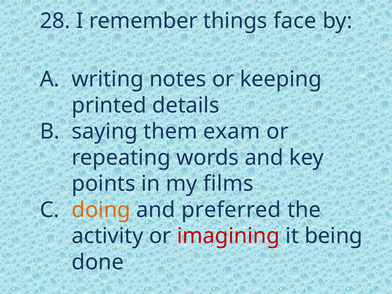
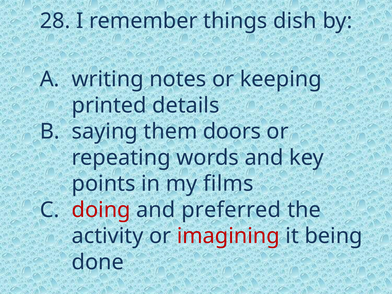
face: face -> dish (295, 21)
exam: exam -> doors (232, 131)
doing colour: orange -> red (101, 210)
